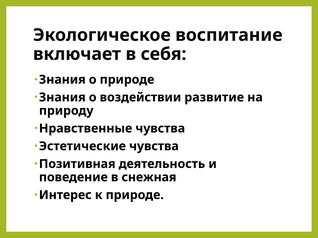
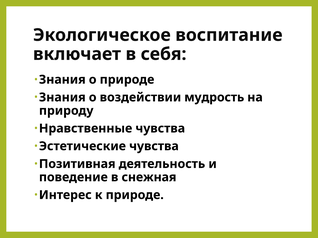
развитие: развитие -> мудрость (214, 98)
